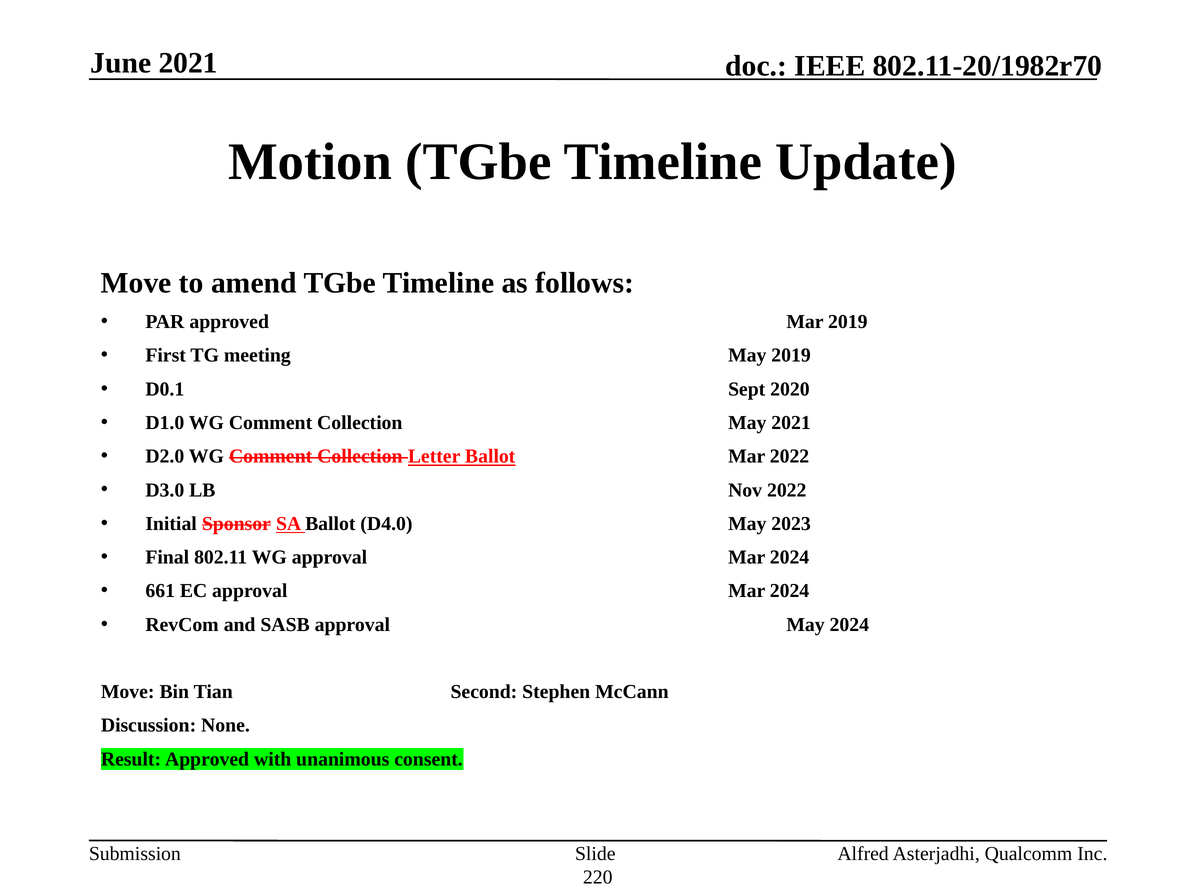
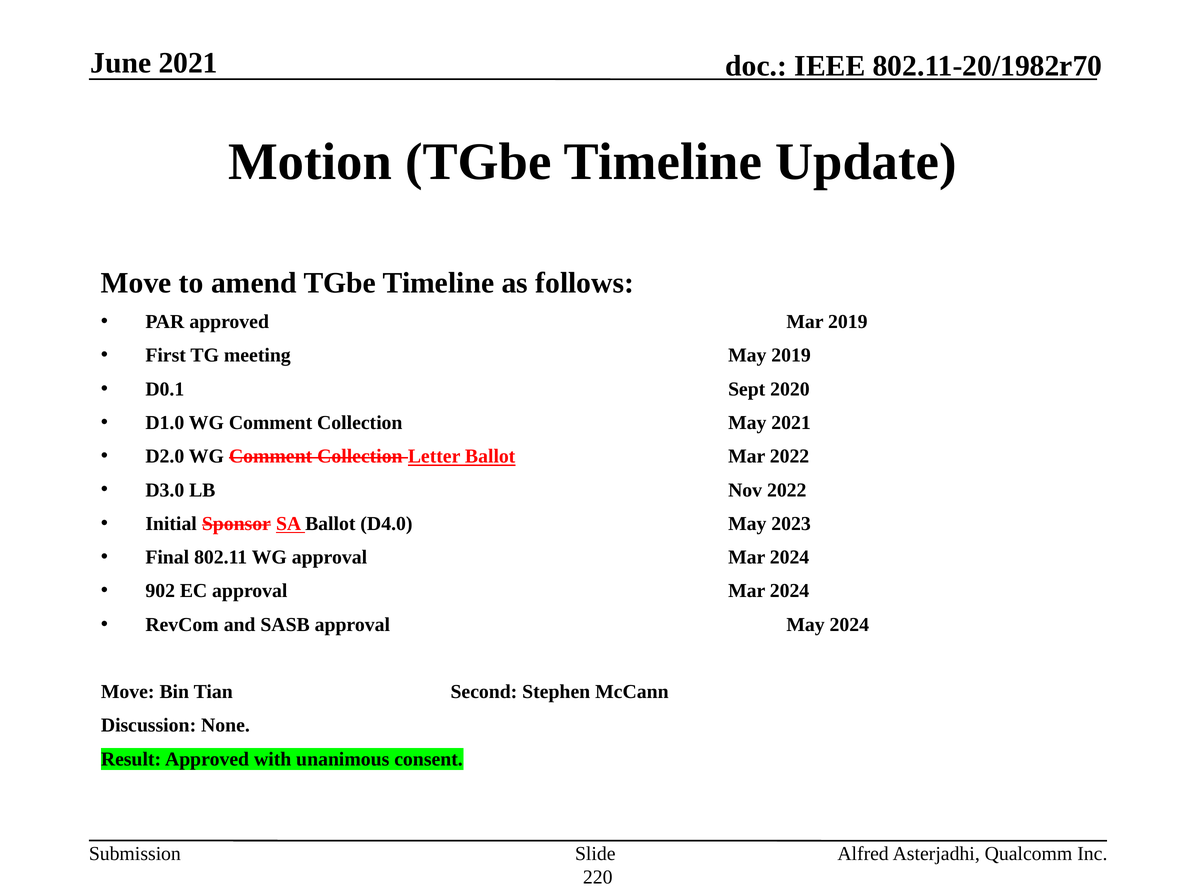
661: 661 -> 902 (160, 591)
